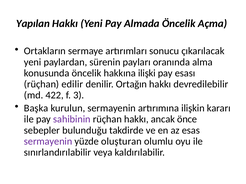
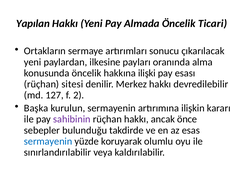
Açma: Açma -> Ticari (213, 24)
sürenin: sürenin -> ilkesine (105, 62)
edilir: edilir -> sitesi (72, 84)
Ortağın: Ortağın -> Merkez (131, 84)
422: 422 -> 127 (55, 95)
3: 3 -> 2 (79, 95)
sermayenin colour: purple -> blue (48, 142)
oluşturan: oluşturan -> koruyarak (122, 142)
